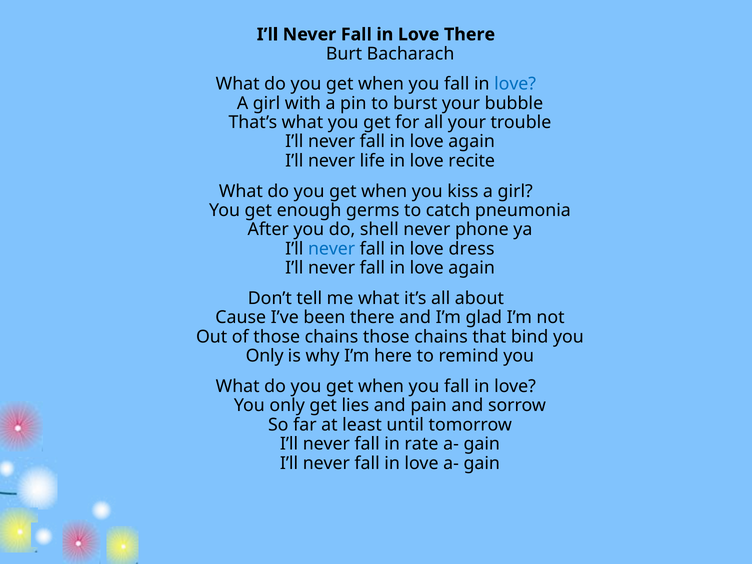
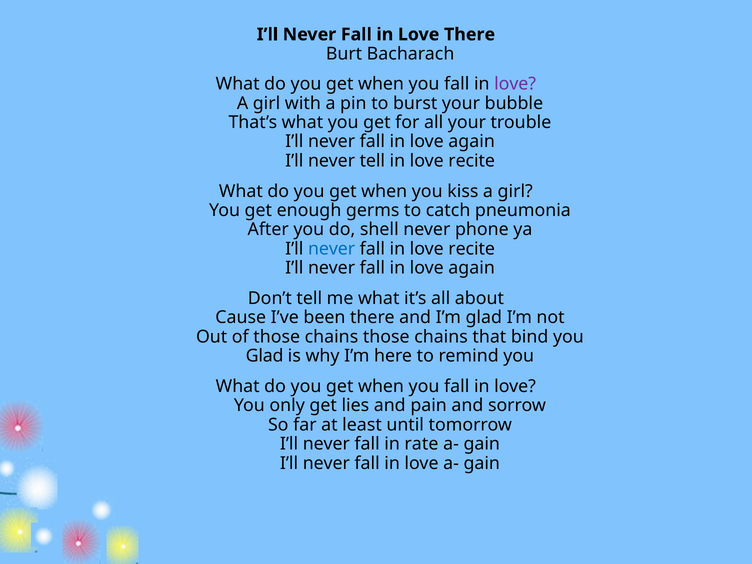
love colour: blue -> purple (515, 84)
never life: life -> tell (372, 161)
fall in love dress: dress -> recite (472, 249)
Only: Only -> Glad (265, 356)
